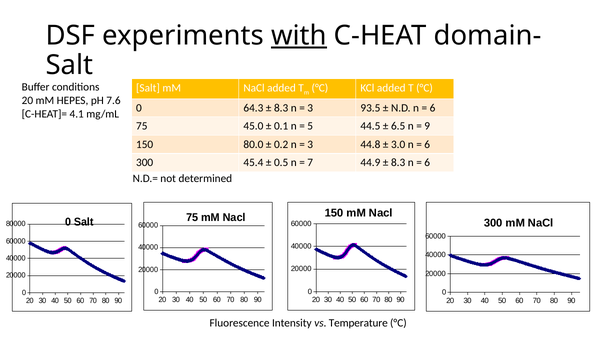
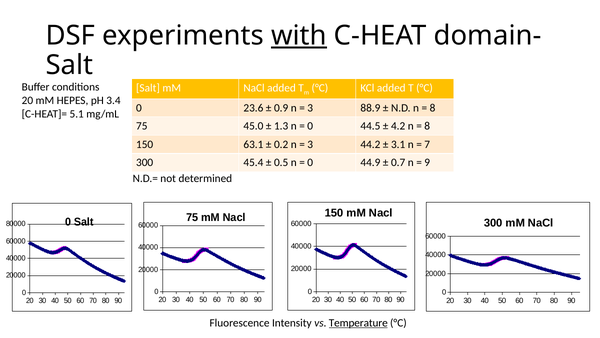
7.6: 7.6 -> 3.4 (113, 101)
64.3: 64.3 -> 23.6 (253, 108)
8.3: 8.3 -> 0.9 (281, 108)
93.5: 93.5 -> 88.9 (370, 108)
6: 6 -> 8 (433, 108)
4.1: 4.1 -> 5.1 (77, 114)
0.1: 0.1 -> 1.3 (281, 126)
5: 5 -> 0 (310, 126)
6.5: 6.5 -> 4.2 (398, 126)
9: 9 -> 8 (427, 126)
80.0: 80.0 -> 63.1 (253, 144)
44.8: 44.8 -> 44.2 (370, 144)
3.0: 3.0 -> 3.1 (398, 144)
6: 6 -> 7 (427, 144)
7: 7 -> 0 (310, 163)
8.3: 8.3 -> 0.7 (398, 163)
6: 6 -> 9 (427, 163)
Temperature underline: none -> present (358, 322)
